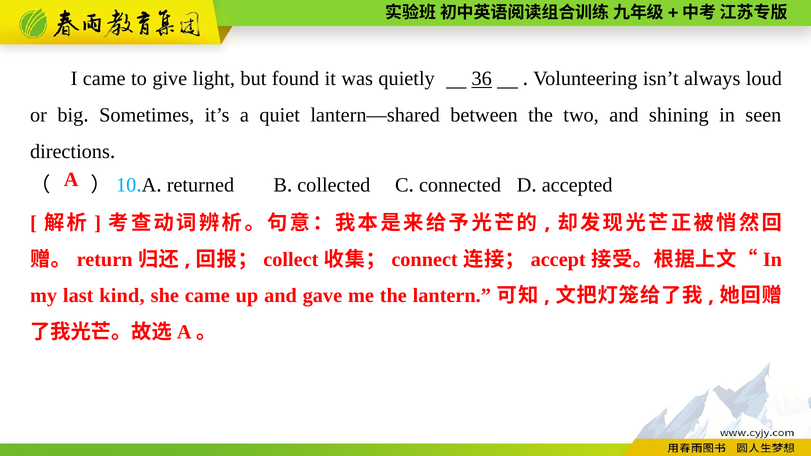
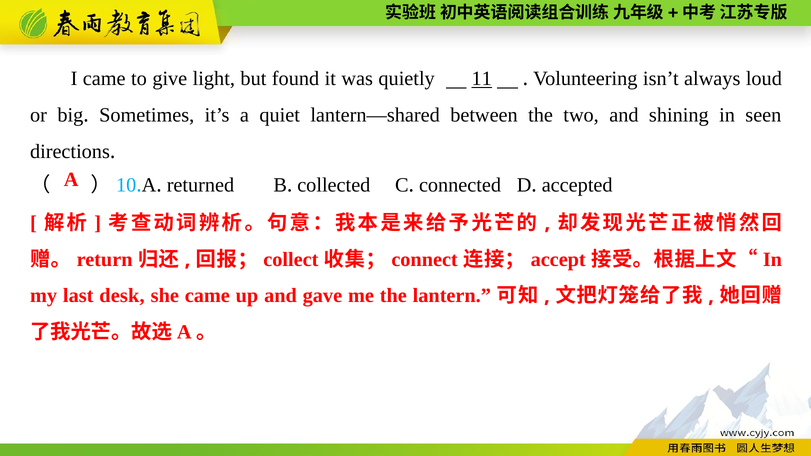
36: 36 -> 11 (482, 78)
kind: kind -> desk (122, 296)
